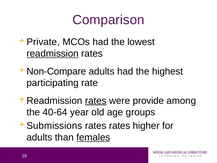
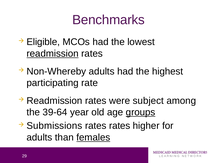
Comparison: Comparison -> Benchmarks (109, 20)
Private: Private -> Eligible (43, 42)
Non-Compare: Non-Compare -> Non-Whereby (56, 71)
rates underline: present -> none (96, 101)
provide: provide -> subject (148, 101)
40-64: 40-64 -> 39-64 (55, 112)
groups underline: none -> present (141, 112)
